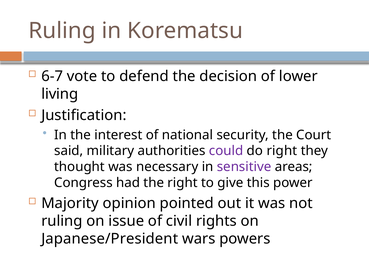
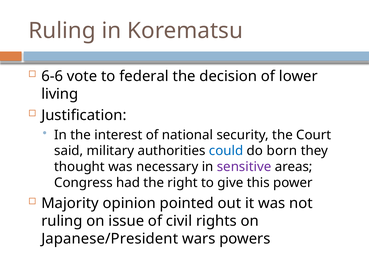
6-7: 6-7 -> 6-6 (52, 76)
defend: defend -> federal (144, 76)
could colour: purple -> blue (226, 151)
do right: right -> born (282, 151)
